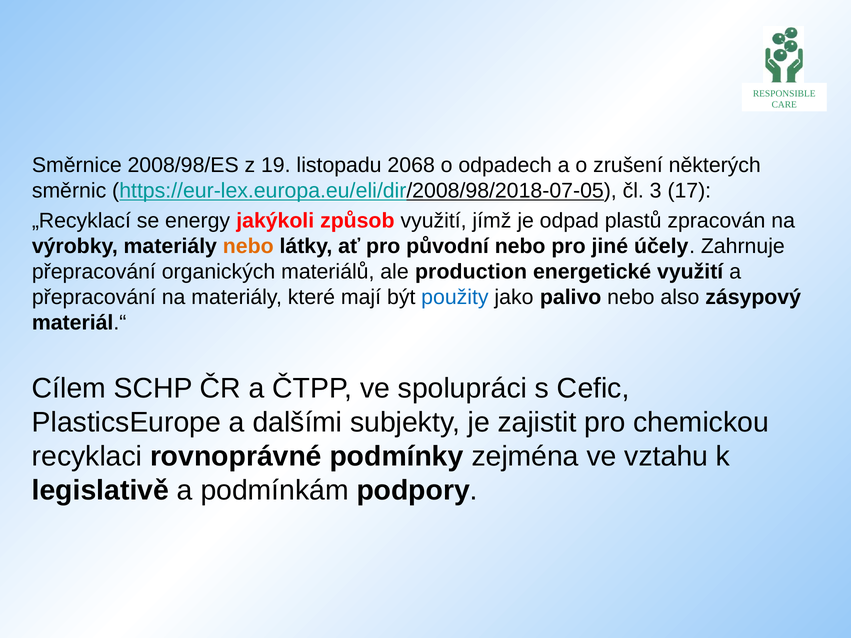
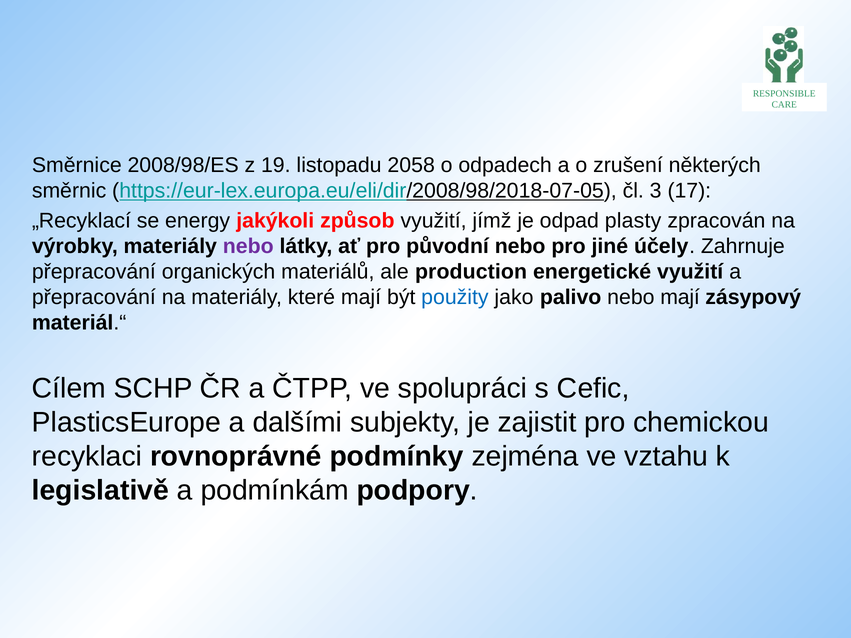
2068: 2068 -> 2058 (411, 165)
plastů: plastů -> plasty (633, 221)
nebo colour: orange -> purple (248, 246)
nebo also: also -> mají (680, 297)
